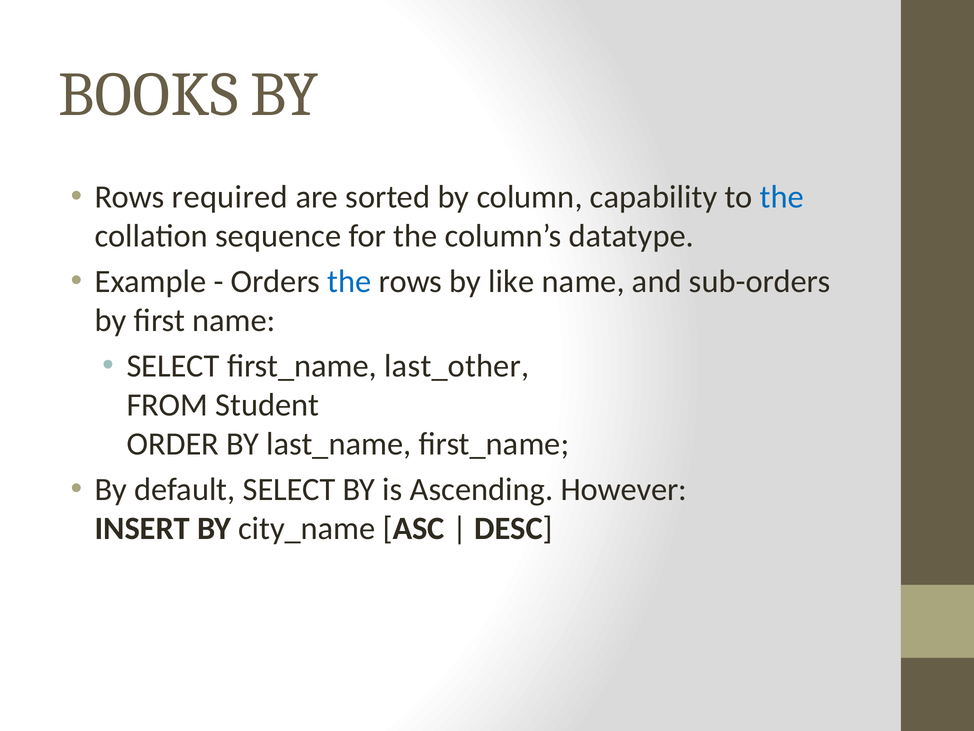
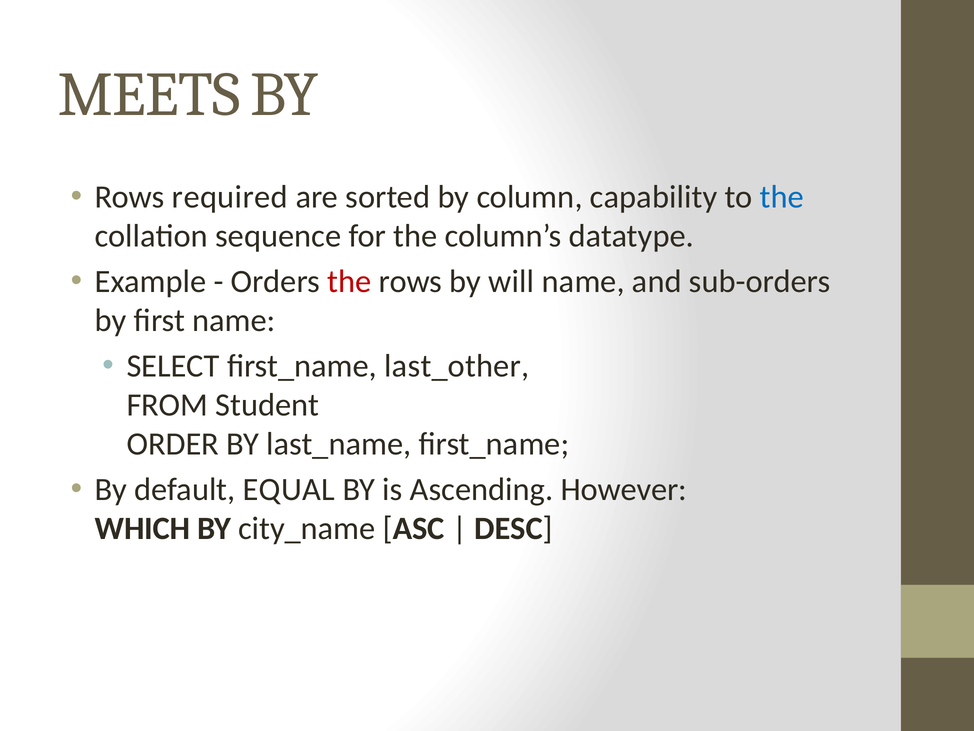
BOOKS: BOOKS -> MEETS (149, 94)
the colour: blue -> red (349, 281)
like: like -> will (511, 281)
default SELECT: SELECT -> EQUAL (289, 489)
INSERT: INSERT -> WHICH (142, 528)
